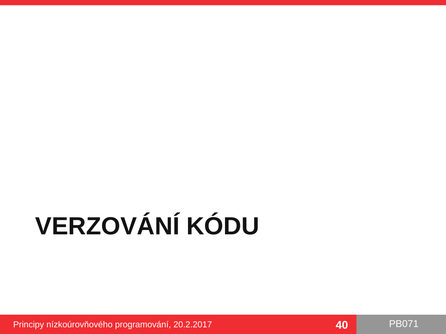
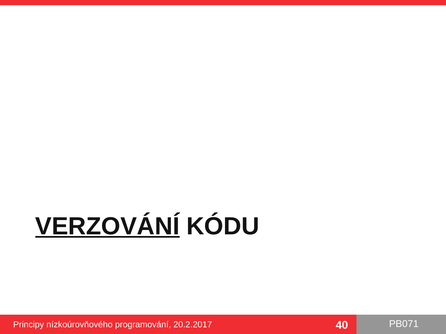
VERZOVÁNÍ underline: none -> present (107, 227)
